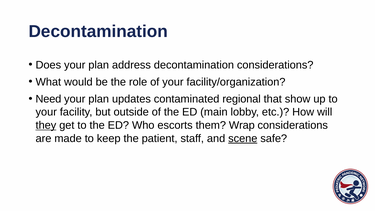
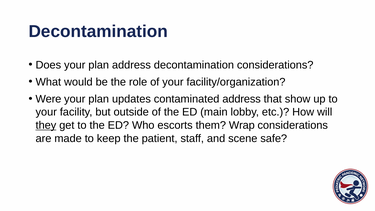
Need: Need -> Were (48, 99)
contaminated regional: regional -> address (242, 99)
scene underline: present -> none (243, 138)
